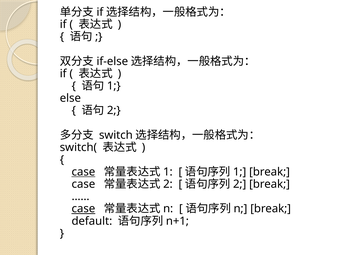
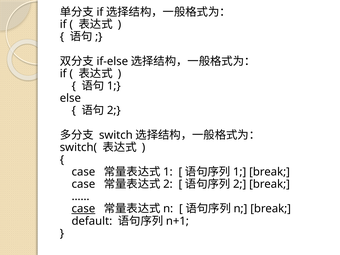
case underline: present -> none (83, 172)
